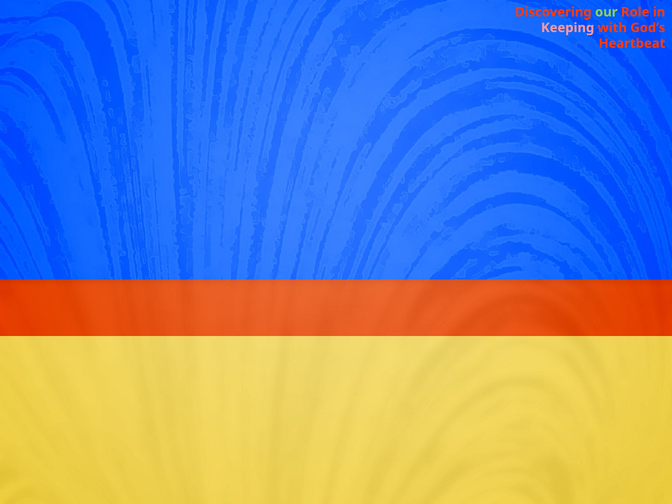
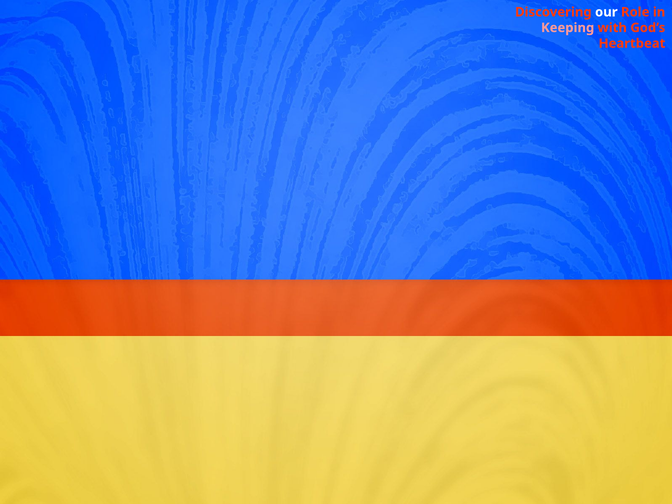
our colour: light green -> white (606, 12)
